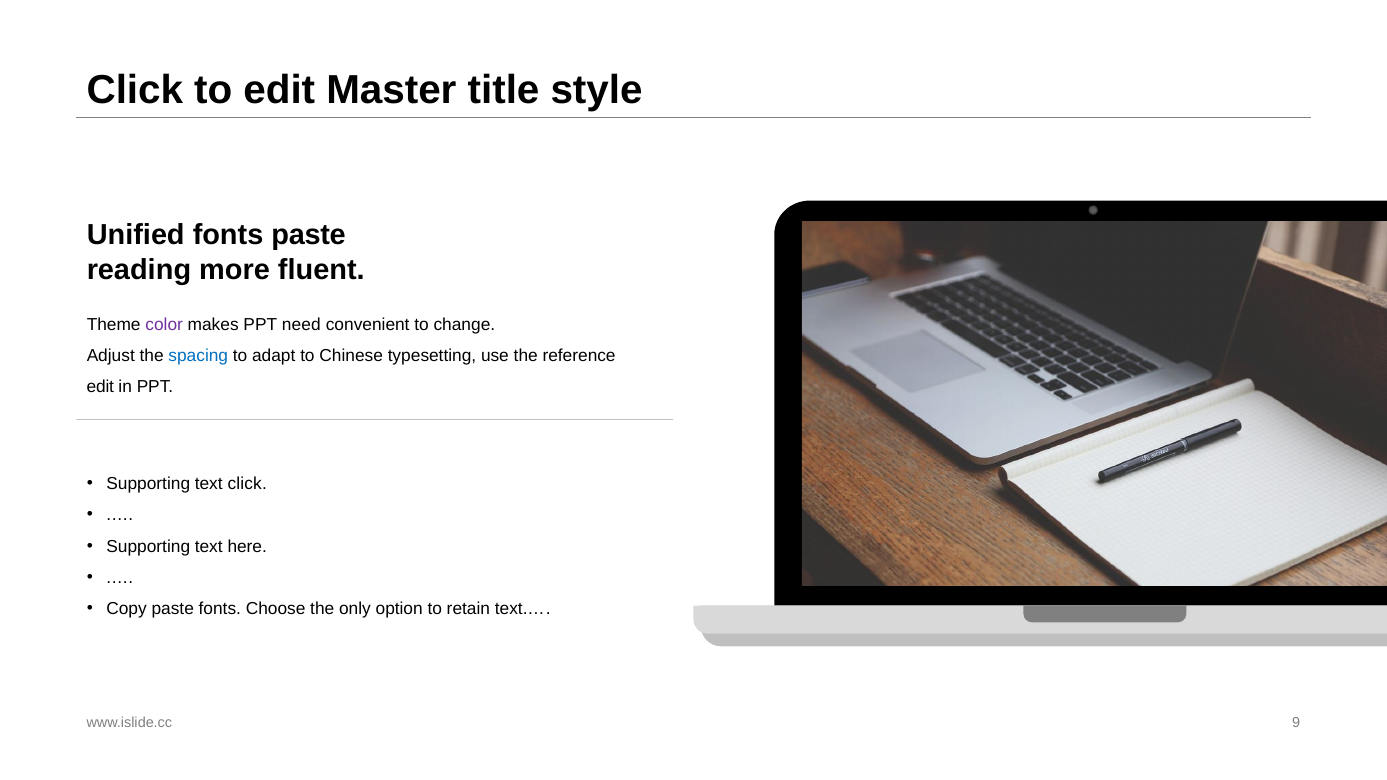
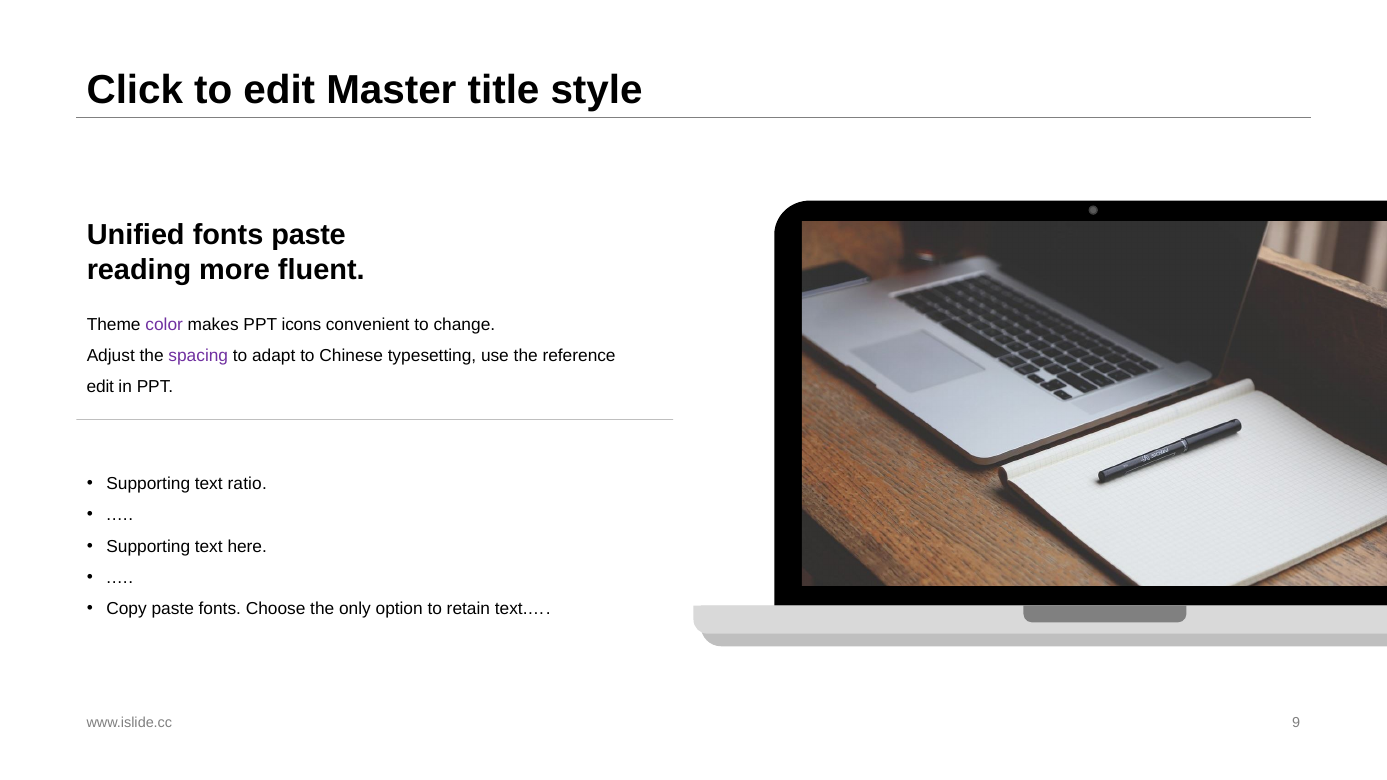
need: need -> icons (301, 325)
spacing colour: blue -> purple (198, 356)
text click: click -> ratio (247, 484)
